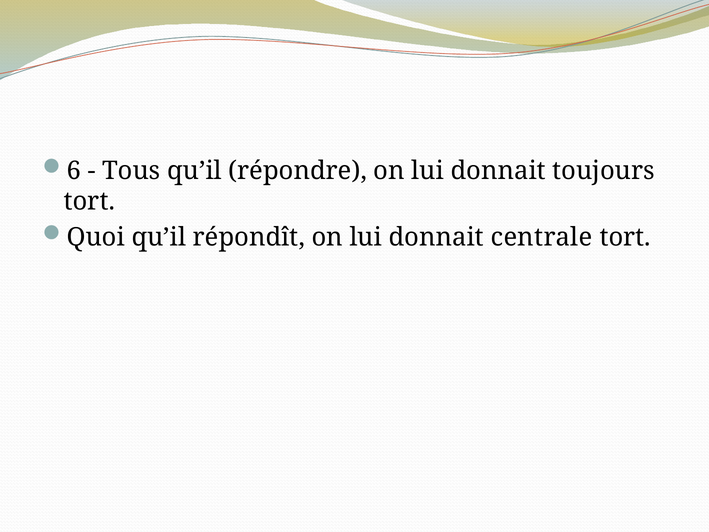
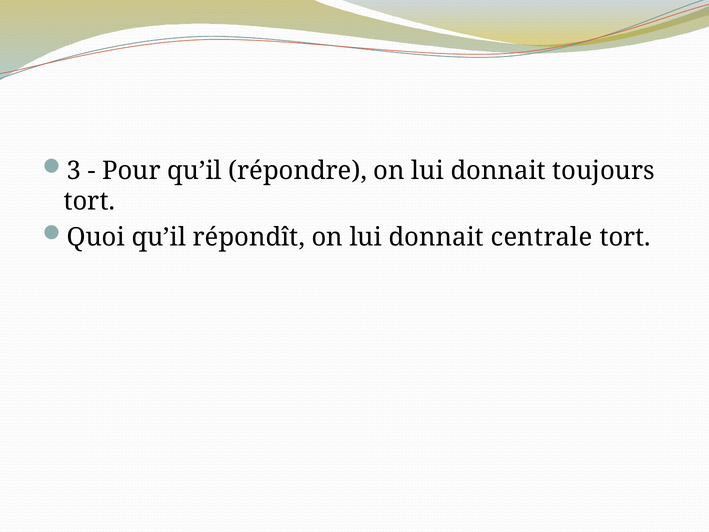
6: 6 -> 3 (74, 171)
Tous: Tous -> Pour (131, 171)
